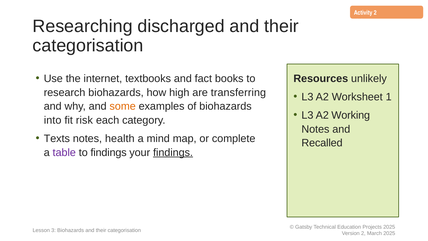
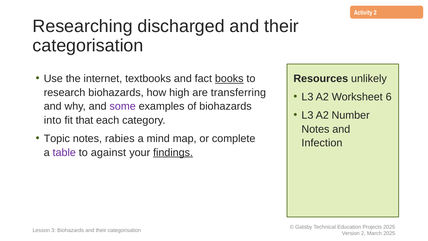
books underline: none -> present (229, 79)
1: 1 -> 6 (389, 97)
some colour: orange -> purple (123, 106)
Working: Working -> Number (351, 115)
risk: risk -> that (84, 120)
Texts: Texts -> Topic (57, 139)
health: health -> rabies (120, 139)
Recalled: Recalled -> Infection (322, 143)
to findings: findings -> against (108, 152)
